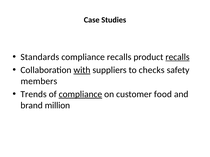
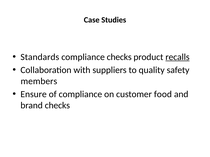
compliance recalls: recalls -> checks (119, 57)
with underline: present -> none (82, 70)
checks: checks -> quality (152, 70)
Trends: Trends -> Ensure (34, 94)
compliance underline: present -> none (80, 94)
brand million: million -> checks (57, 106)
